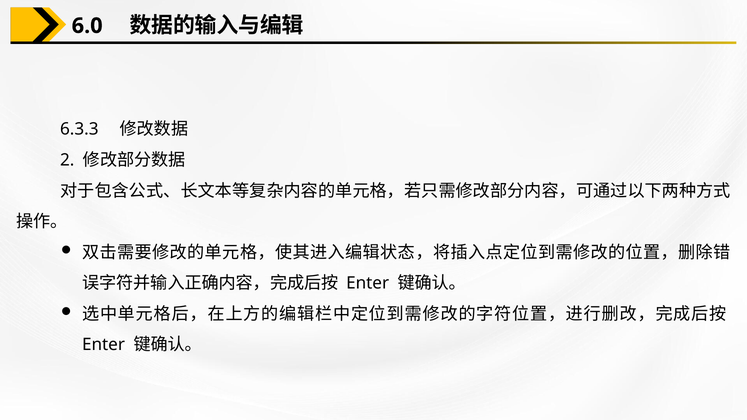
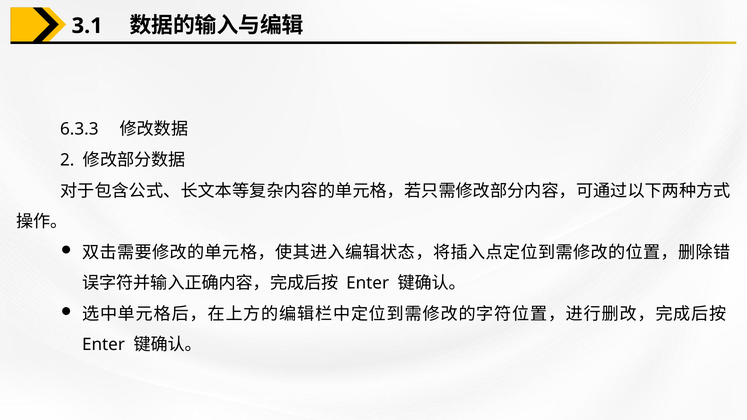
6.0: 6.0 -> 3.1 (87, 26)
